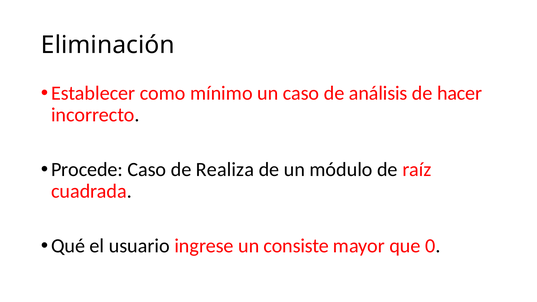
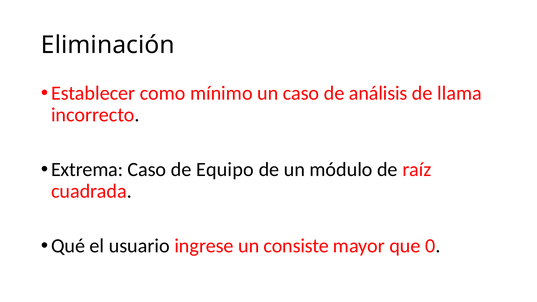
hacer: hacer -> llama (459, 93)
Procede: Procede -> Extrema (87, 170)
Realiza: Realiza -> Equipo (225, 170)
